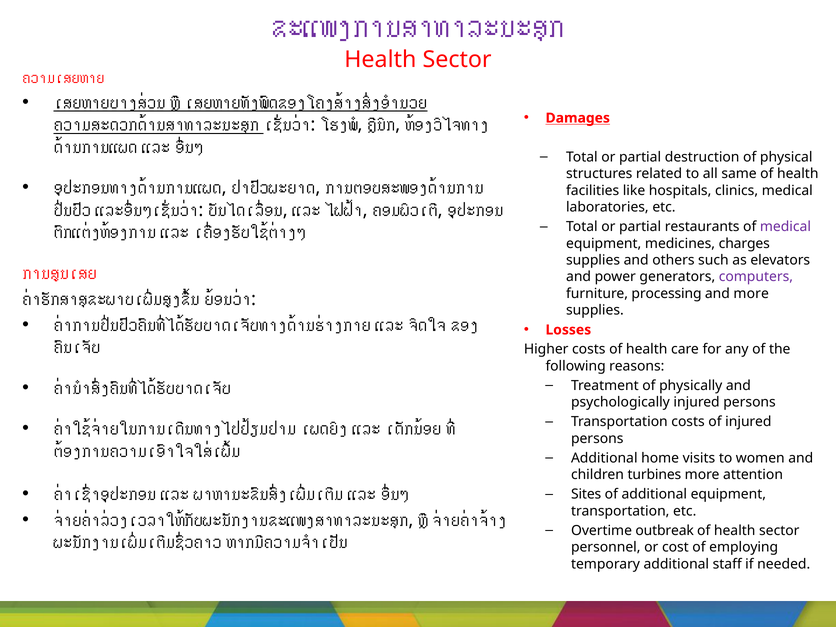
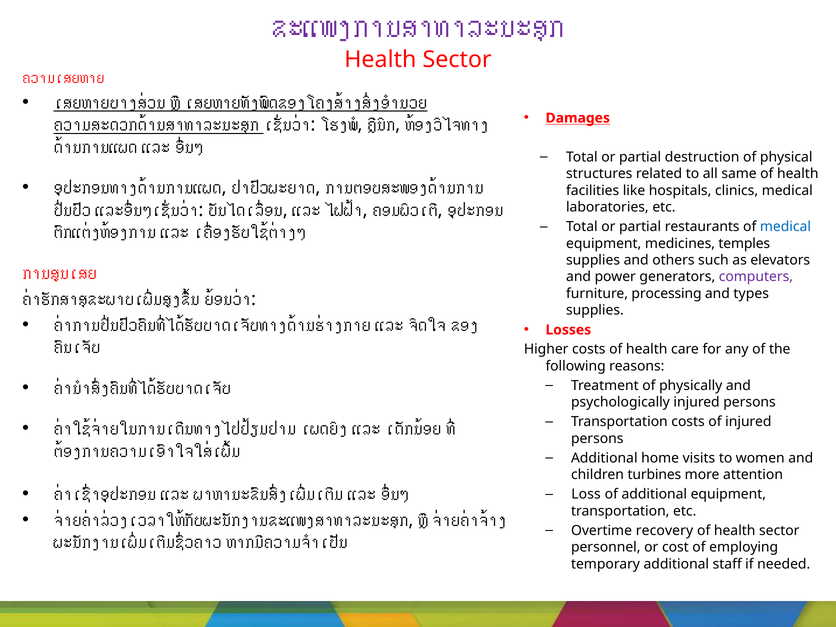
medical colour: purple -> blue (785, 227)
charges: charges -> temples (744, 243)
and more: more -> types (751, 294)
Sites: Sites -> Loss (586, 494)
outbreak: outbreak -> recovery (664, 531)
